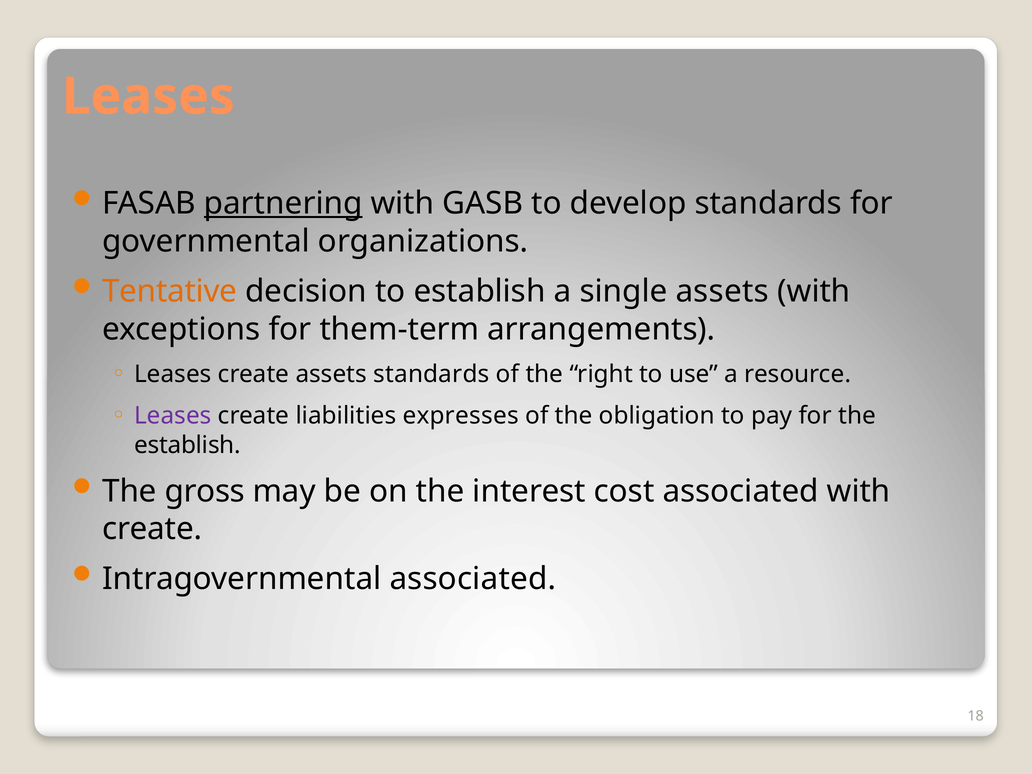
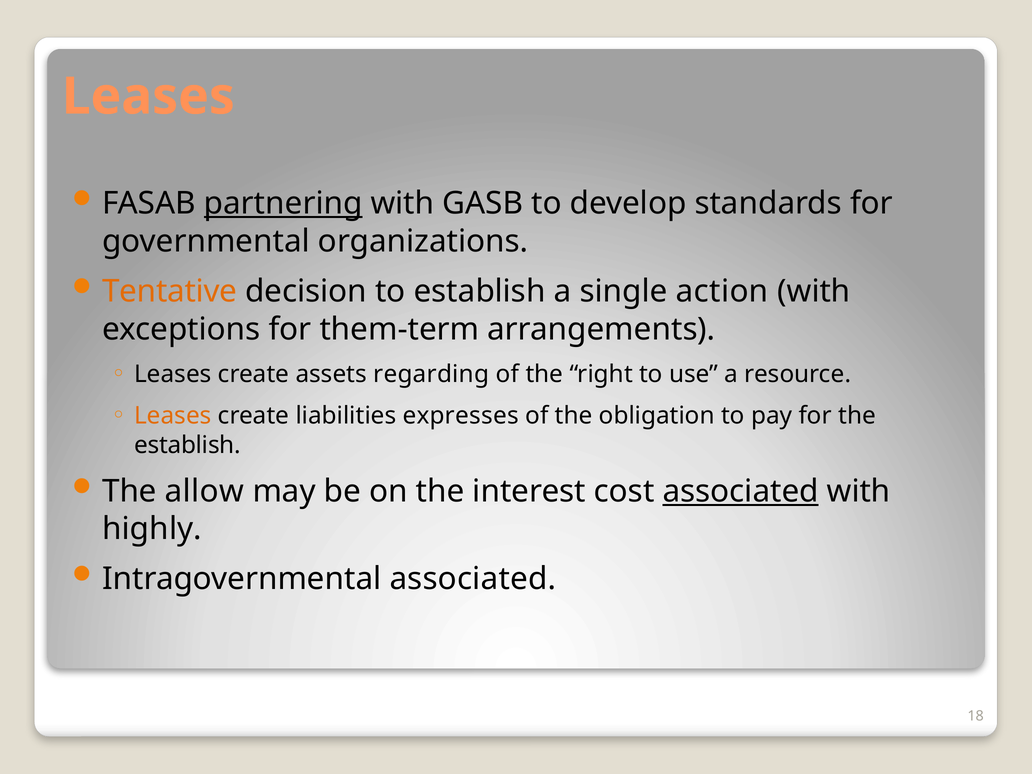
single assets: assets -> action (722, 291)
assets standards: standards -> regarding (431, 374)
Leases colour: purple -> orange (173, 416)
gross: gross -> allow (205, 491)
associated underline: none -> present (741, 491)
create: create -> highly (152, 529)
